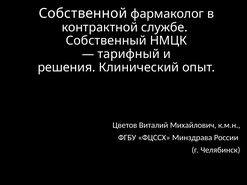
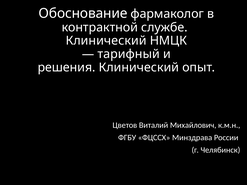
Собственной: Собственной -> Обоснование (83, 13)
Собственный: Собственный -> Клинический (106, 41)
